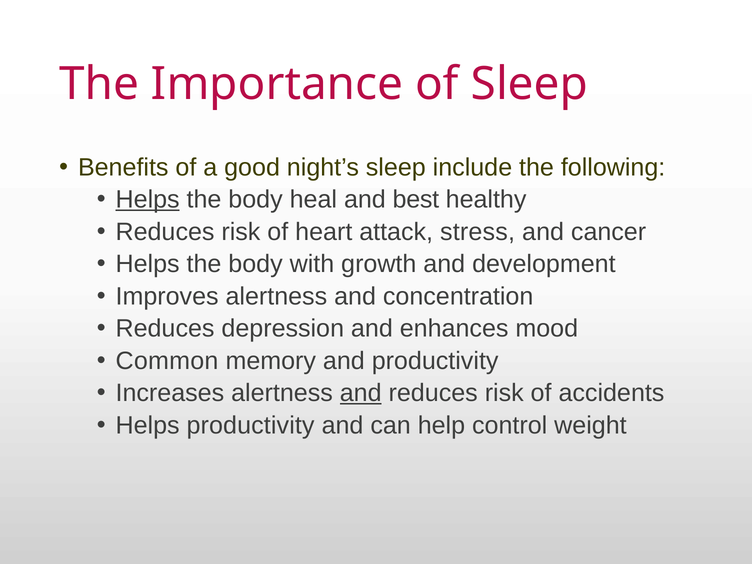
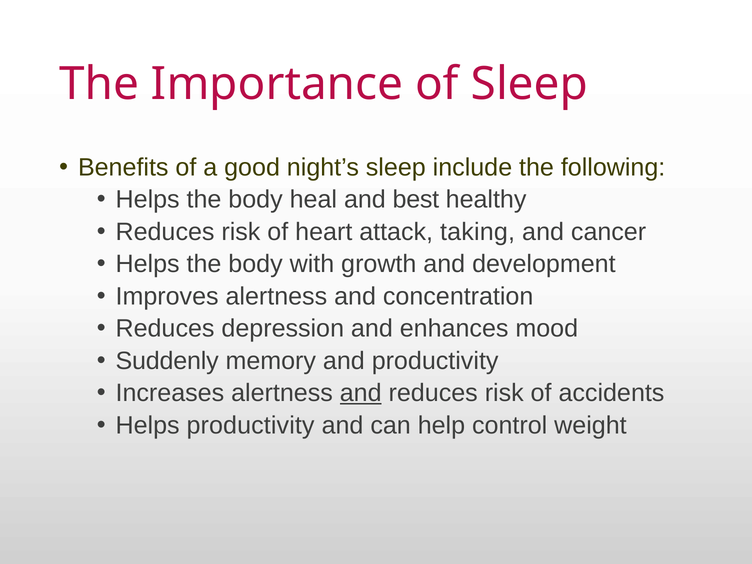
Helps underline: present -> none (148, 200)
stress: stress -> taking (478, 232)
Common: Common -> Suddenly (167, 361)
